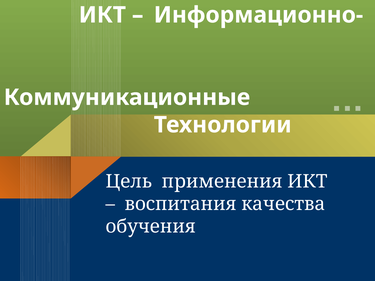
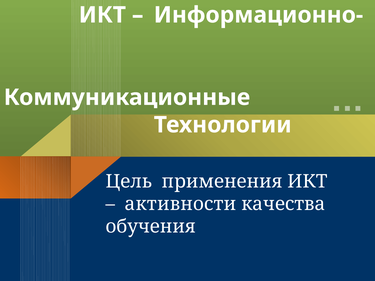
воспитания: воспитания -> активности (181, 204)
